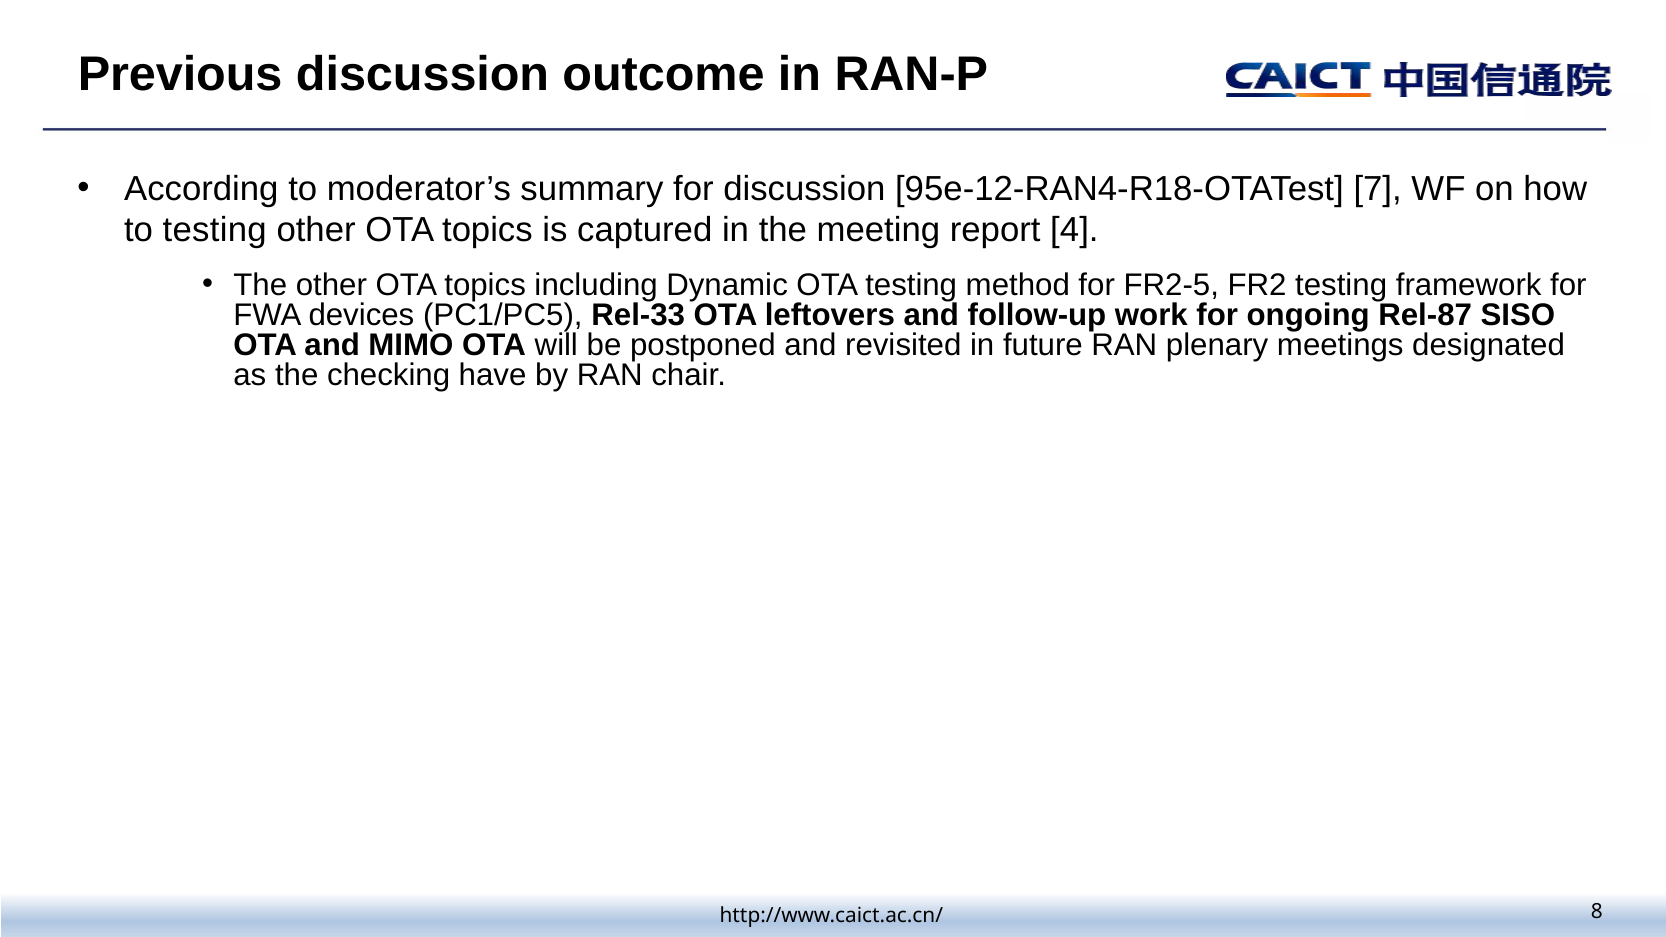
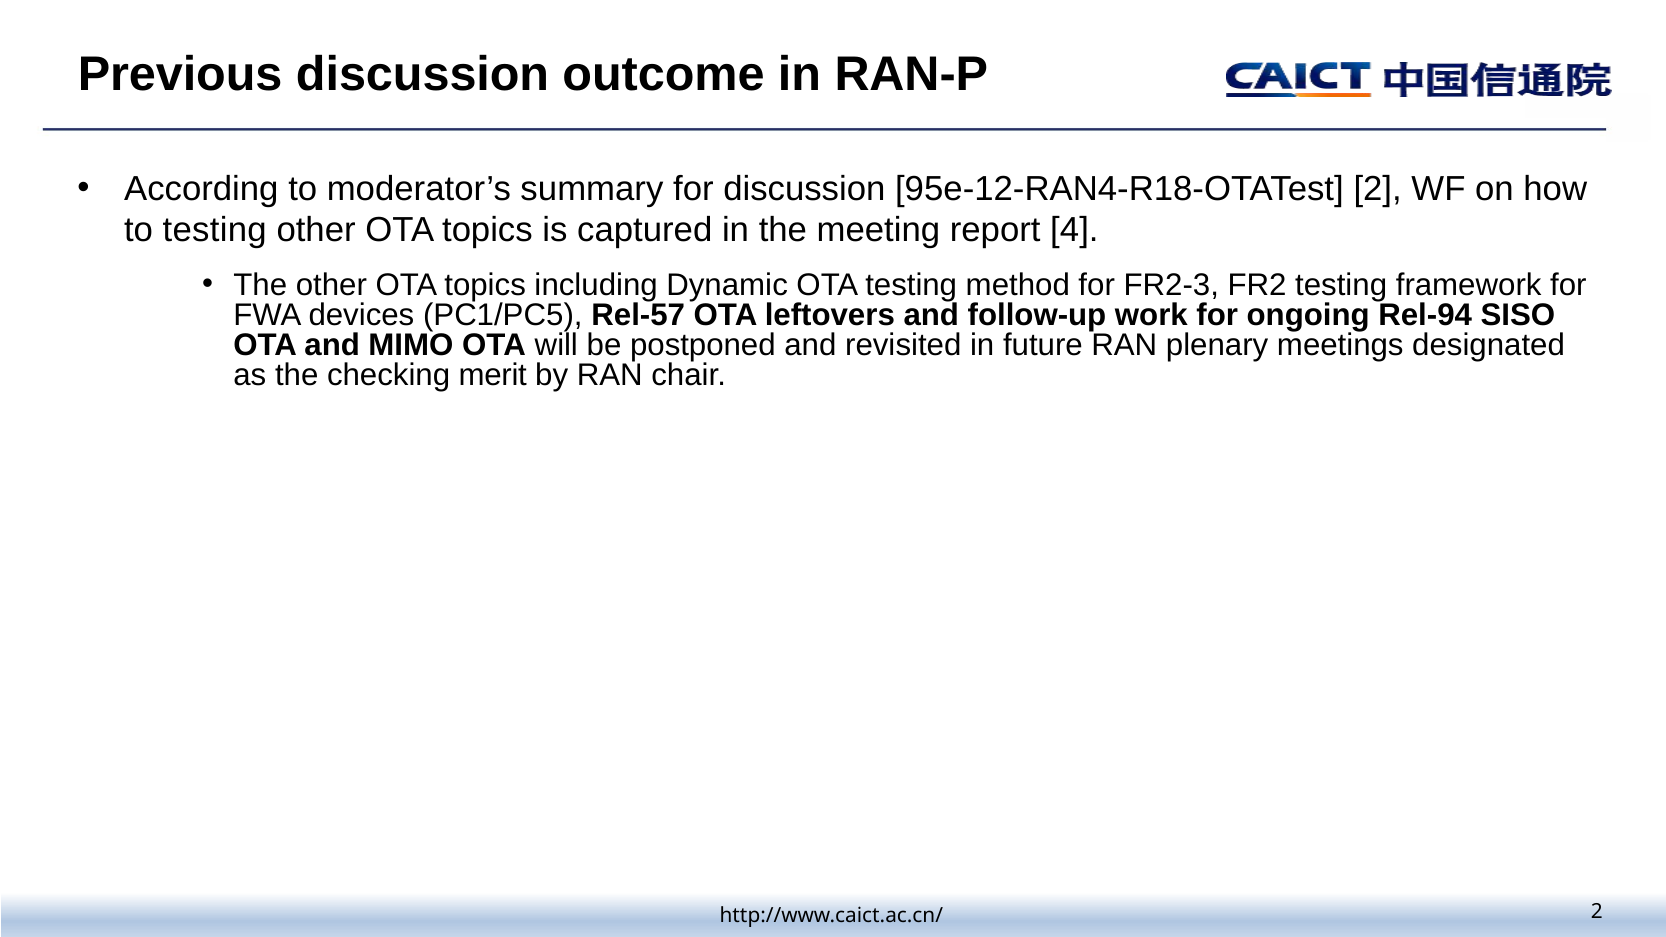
95e-12-RAN4-R18-OTATest 7: 7 -> 2 (1378, 189)
FR2-5: FR2-5 -> FR2-3 (1171, 285)
Rel-33: Rel-33 -> Rel-57 (638, 315)
Rel-87: Rel-87 -> Rel-94 (1425, 315)
have: have -> merit (493, 375)
8: 8 -> 2 (1597, 912)
